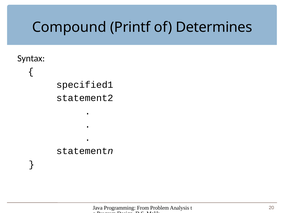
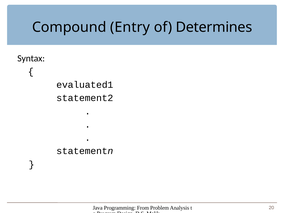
Printf: Printf -> Entry (130, 27)
specified1: specified1 -> evaluated1 (85, 85)
